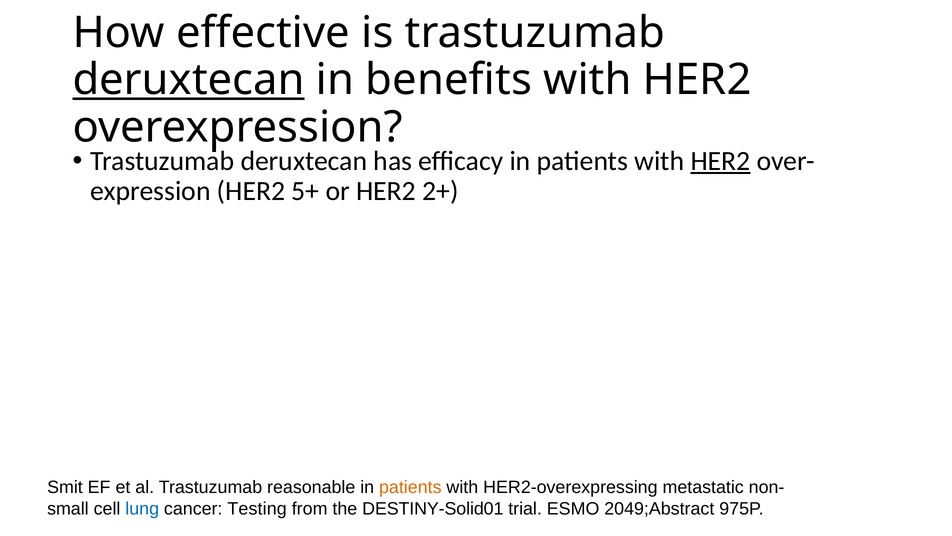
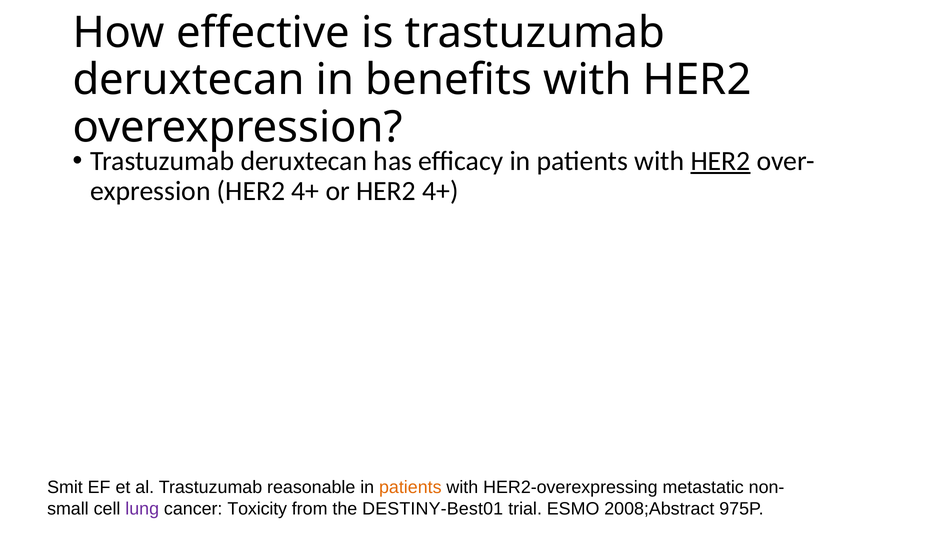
deruxtecan underline: present -> none (189, 80)
5+: 5+ -> 4+ (305, 191)
or HER2 2+: 2+ -> 4+ (440, 191)
lung colour: blue -> purple (142, 508)
Testing: Testing -> Toxicity (257, 508)
DESTINY-Solid01: DESTINY-Solid01 -> DESTINY-Best01 (433, 508)
2049;Abstract: 2049;Abstract -> 2008;Abstract (659, 508)
